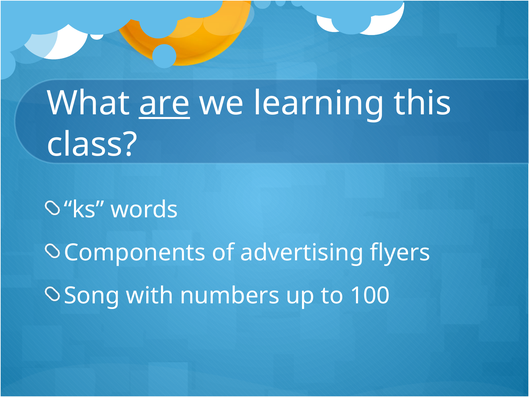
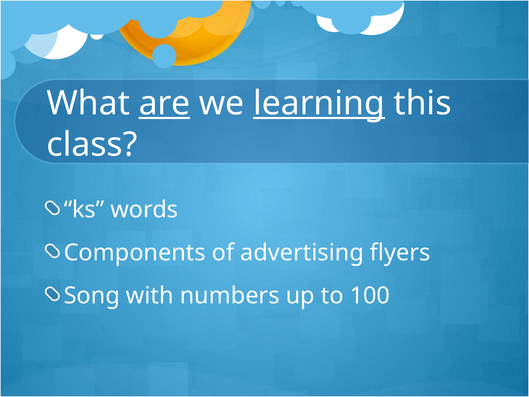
learning underline: none -> present (319, 103)
